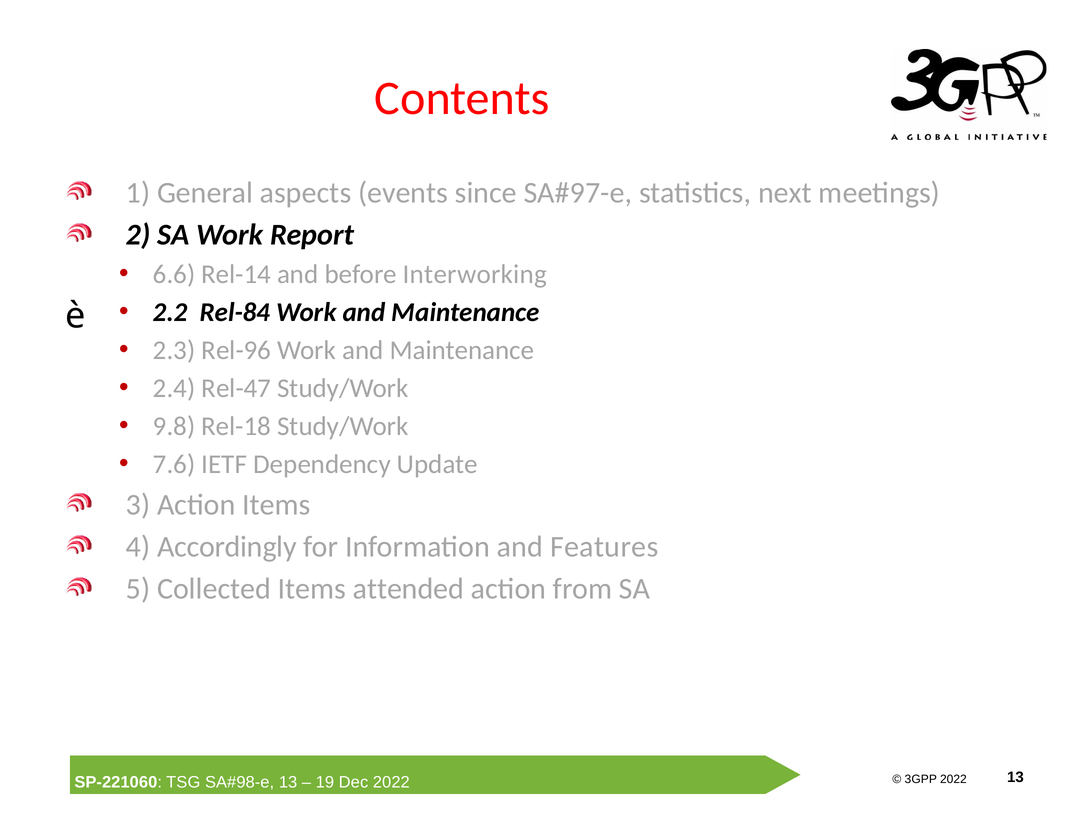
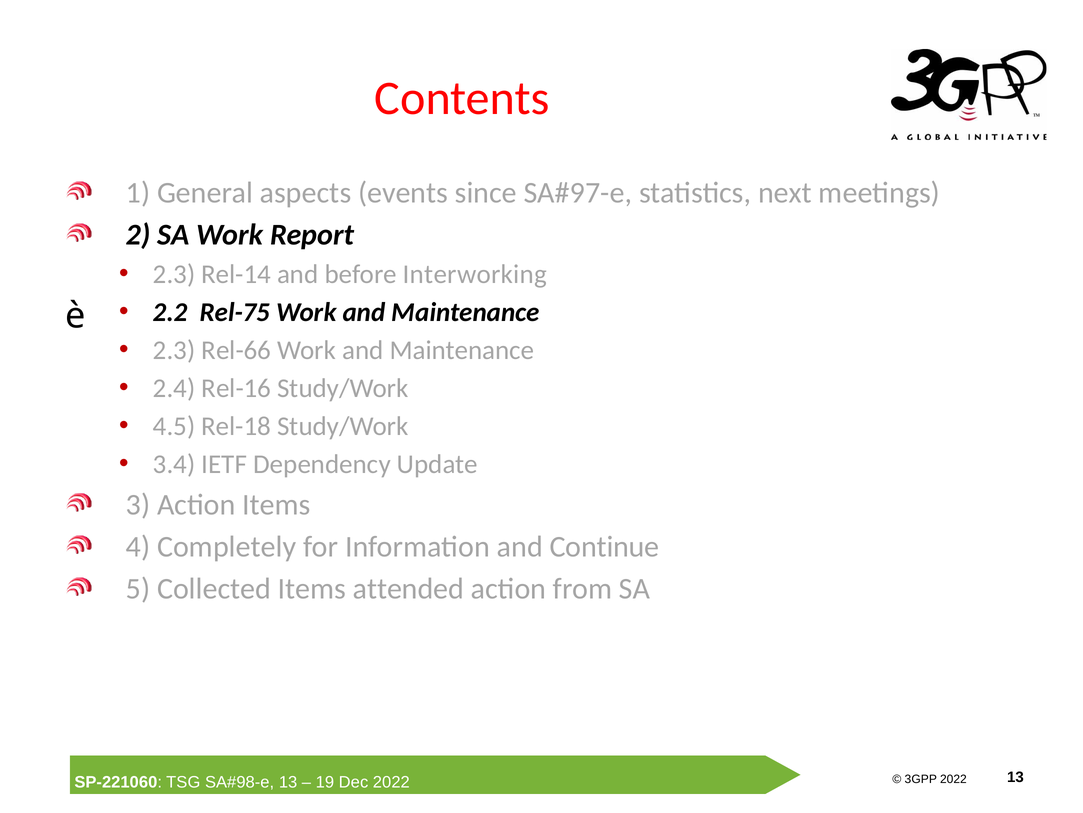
6.6: 6.6 -> 2.3 (174, 274)
Rel-84: Rel-84 -> Rel-75 (235, 312)
Rel-96: Rel-96 -> Rel-66 (236, 350)
Rel-47: Rel-47 -> Rel-16 (236, 388)
9.8: 9.8 -> 4.5 (174, 426)
7.6: 7.6 -> 3.4 (174, 464)
Accordingly: Accordingly -> Completely (227, 546)
Features: Features -> Continue (604, 546)
